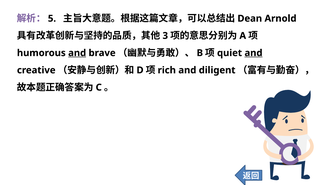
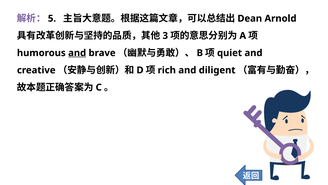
and underline: present -> none (253, 53)
